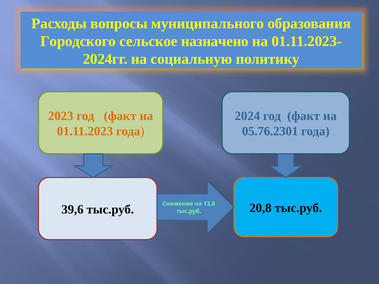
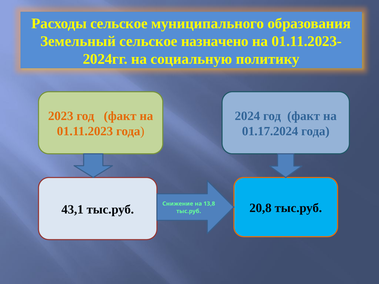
Расходы вопросы: вопросы -> сельское (119, 24)
Городского: Городского -> Земельный (78, 41)
05.76.2301: 05.76.2301 -> 01.17.2024 (270, 131)
39,6: 39,6 -> 43,1 (72, 210)
